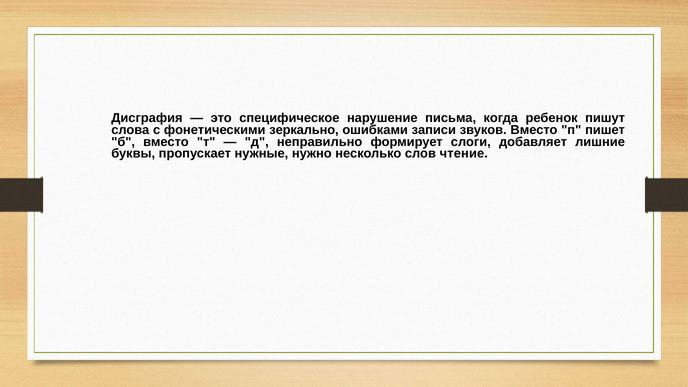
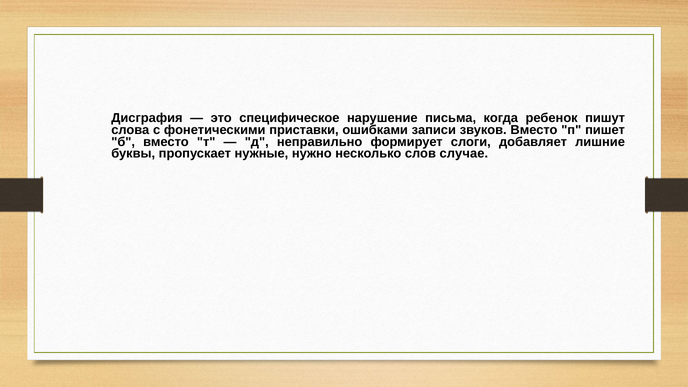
зеркально: зеркально -> приставки (304, 130)
чтение: чтение -> случае (464, 154)
